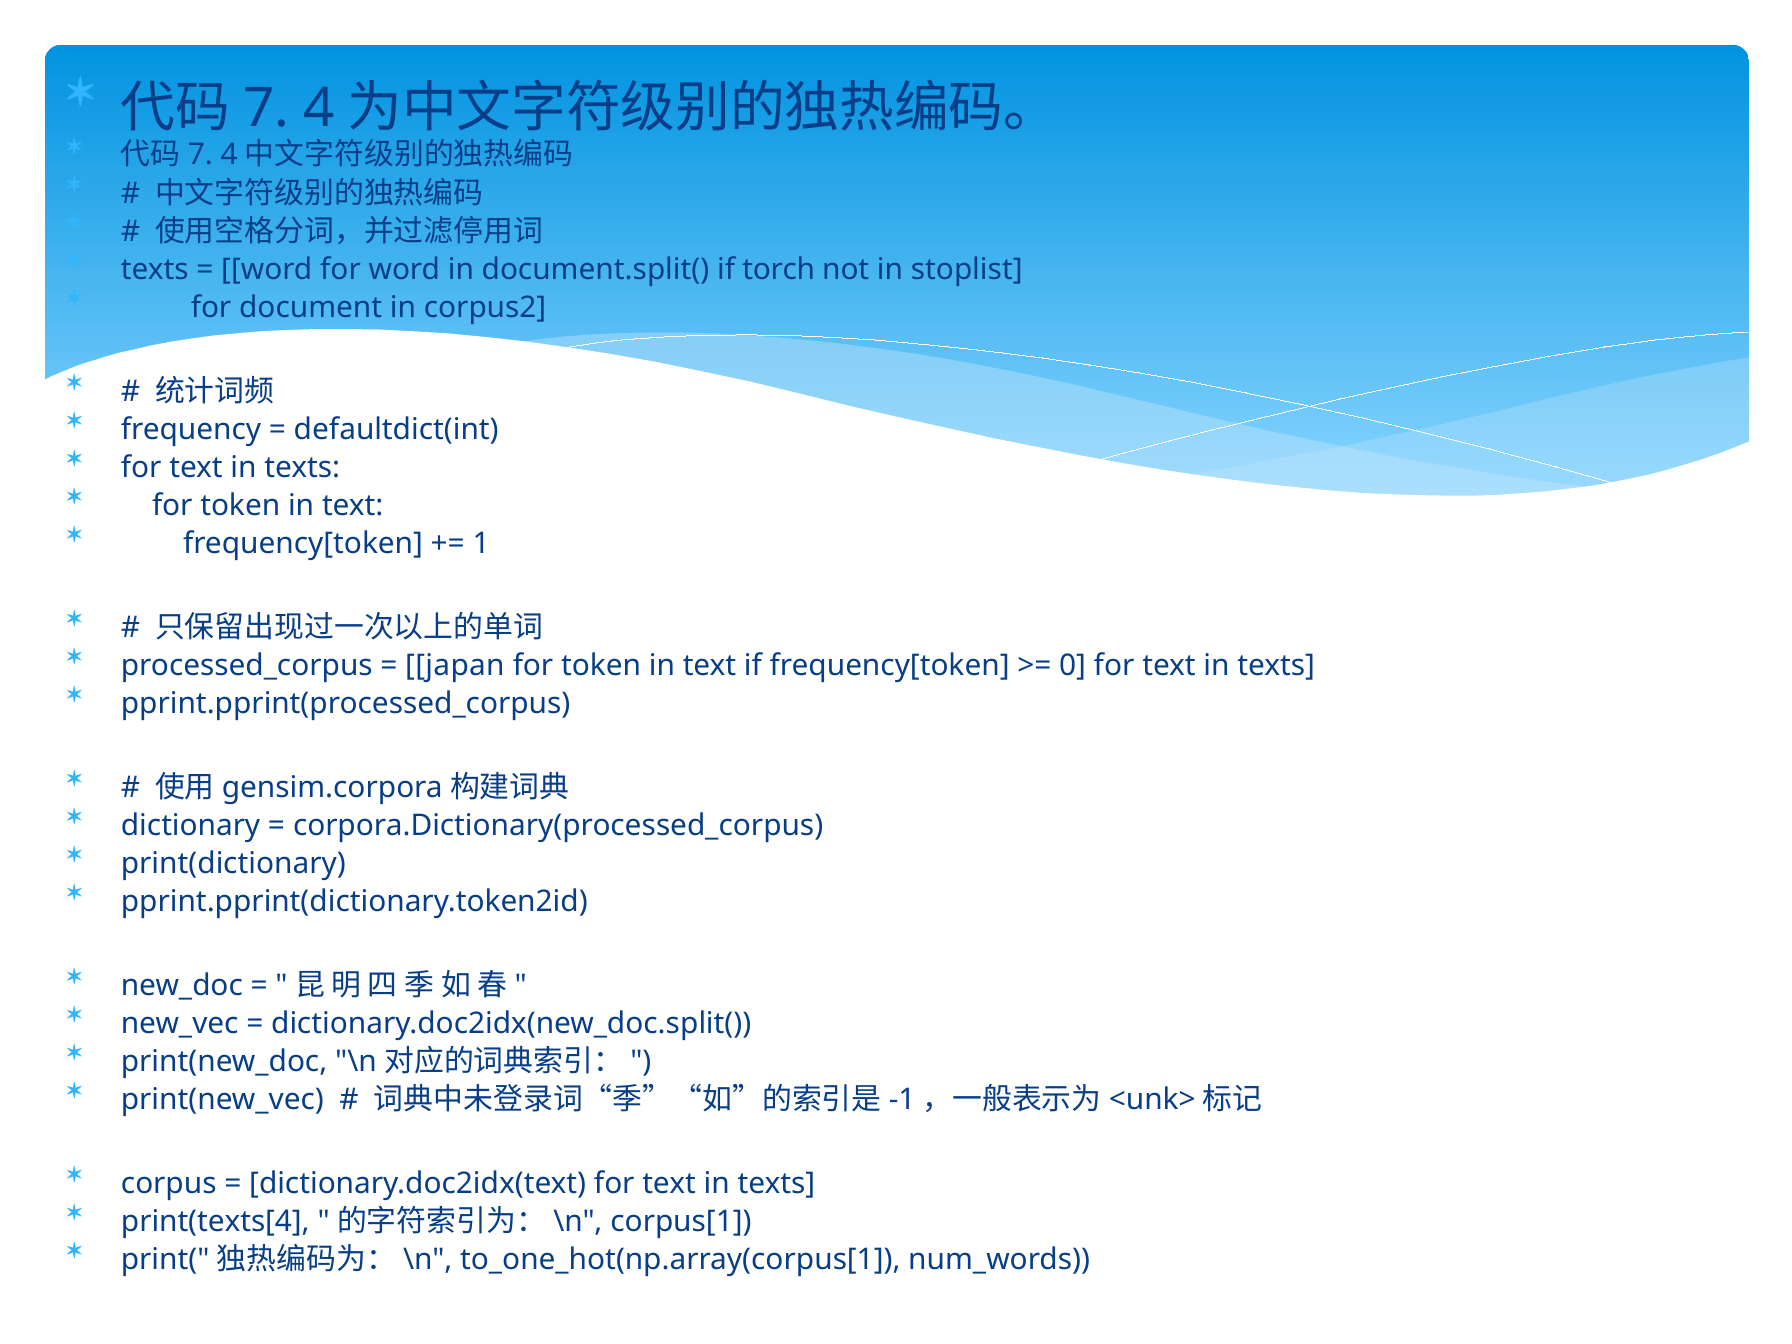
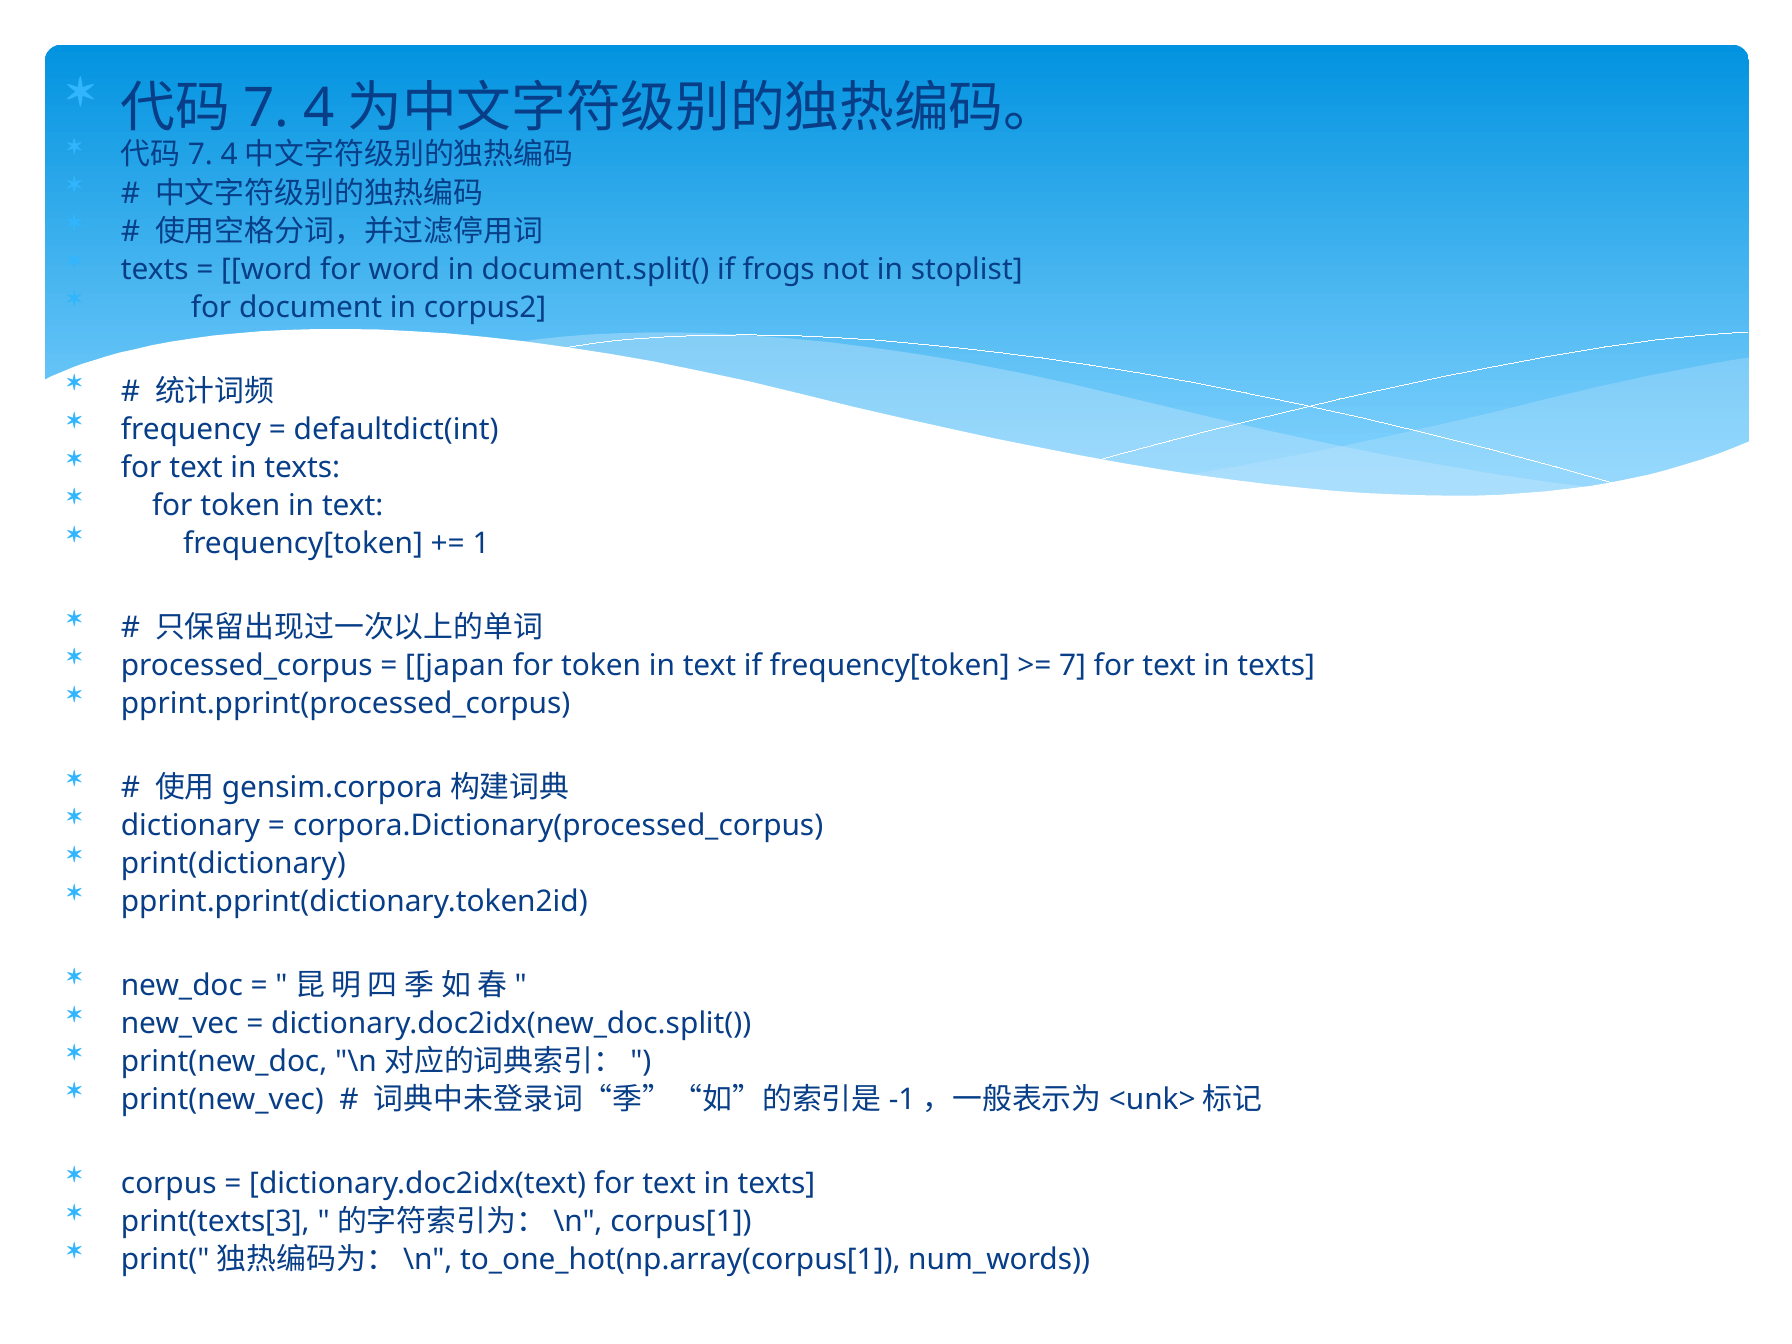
torch: torch -> frogs (779, 270)
0: 0 -> 7 (1073, 666)
print(texts[4: print(texts[4 -> print(texts[3 (215, 1222)
